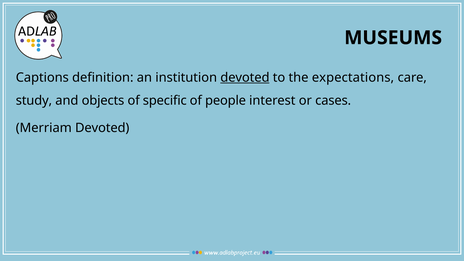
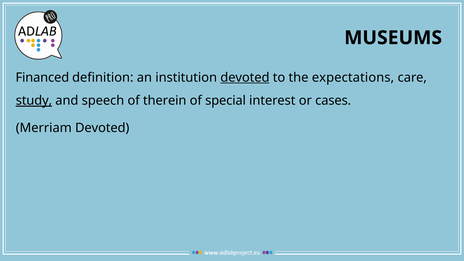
Captions: Captions -> Financed (42, 77)
study underline: none -> present (34, 101)
objects: objects -> speech (103, 101)
specific: specific -> therein (165, 101)
people: people -> special (226, 101)
